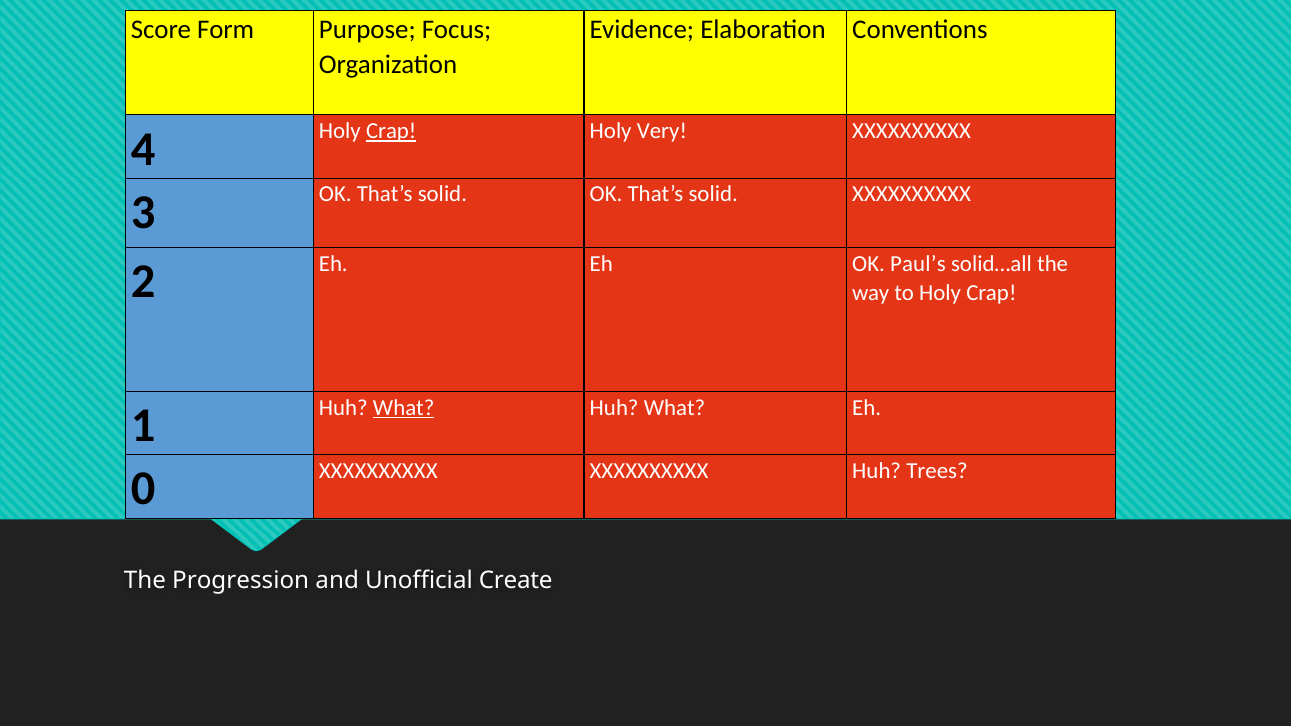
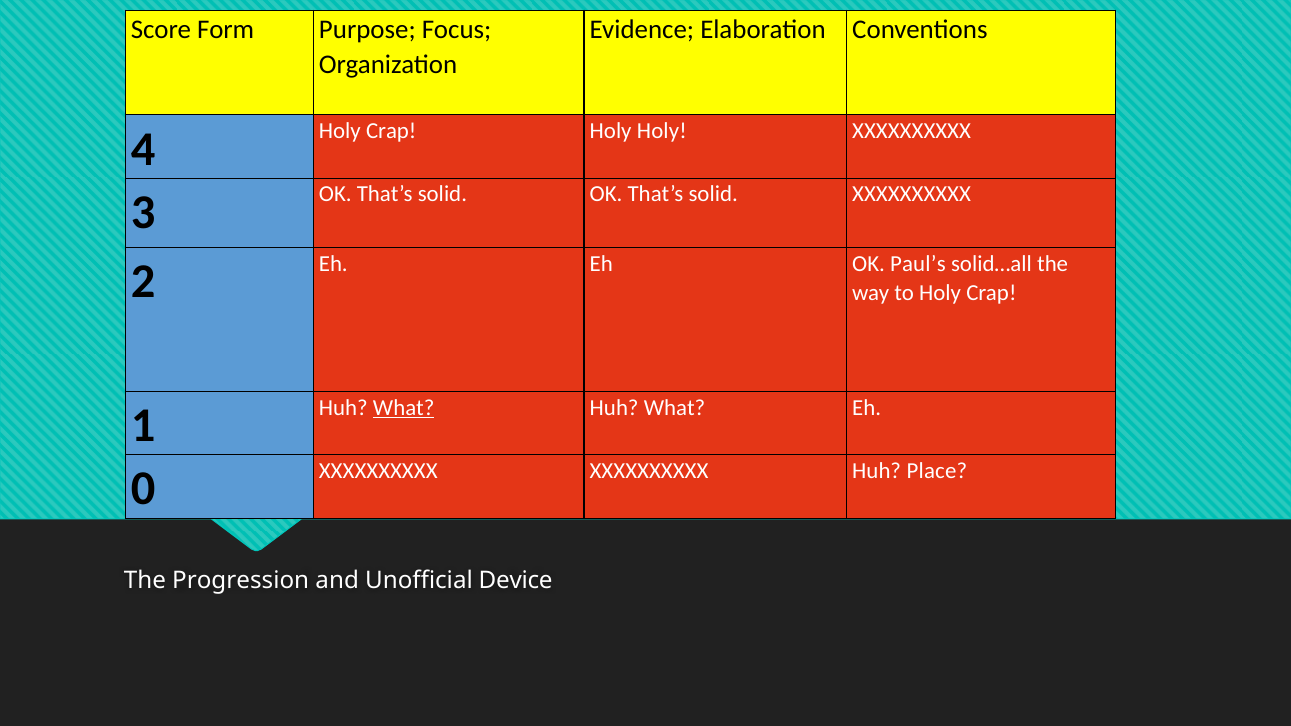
Crap underline: present -> none (391, 131)
Holy Very: Very -> Holy (662, 131)
Trees: Trees -> Place (937, 471)
Create: Create -> Device (516, 580)
